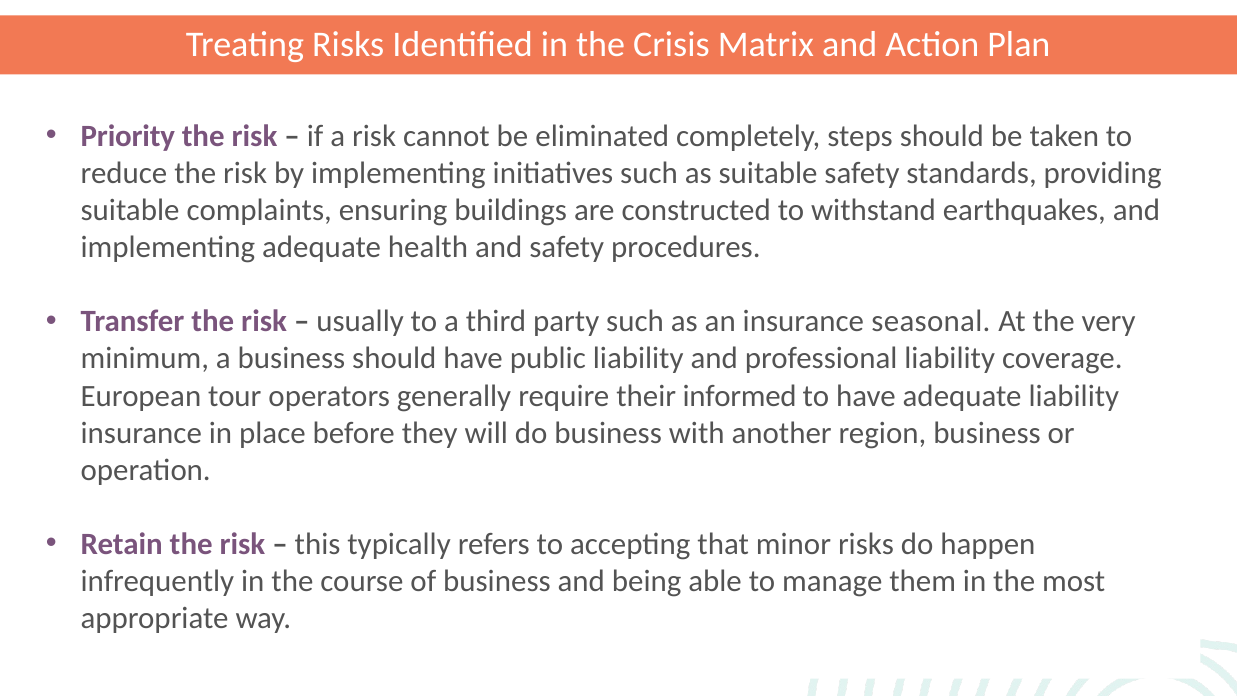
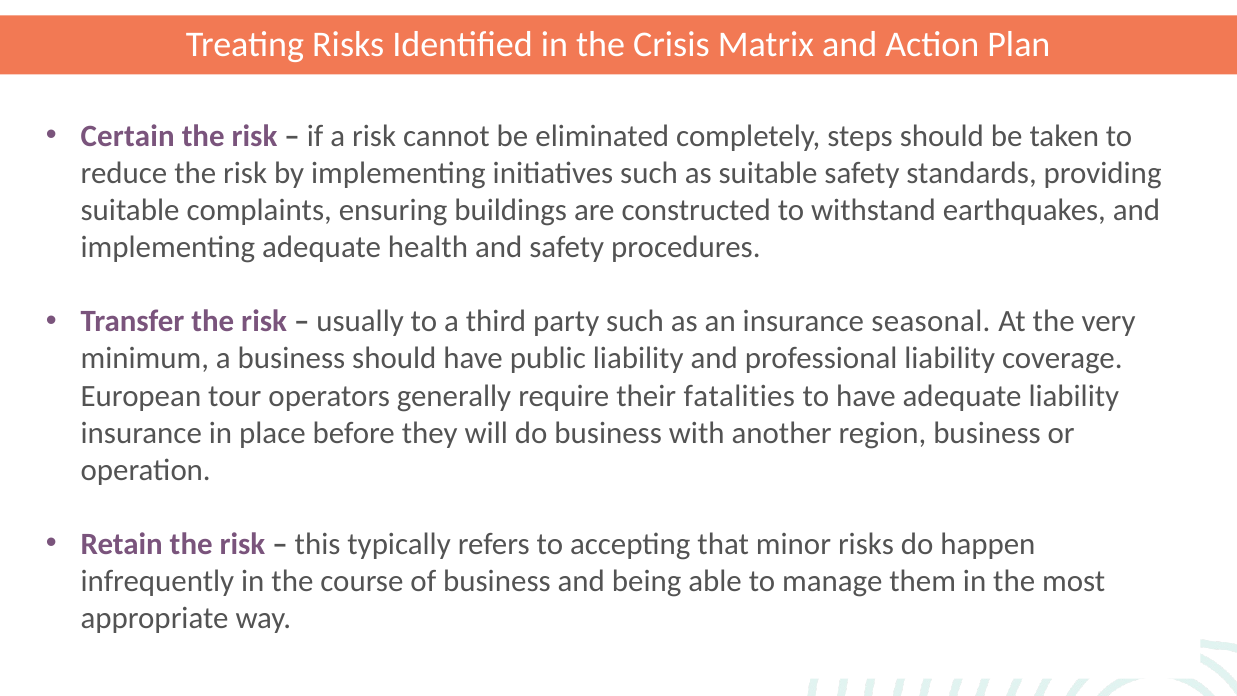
Priority: Priority -> Certain (128, 136)
informed: informed -> fatalities (739, 396)
